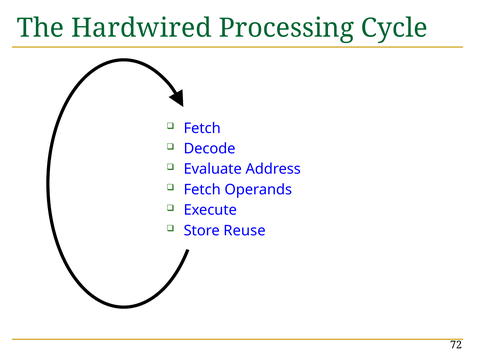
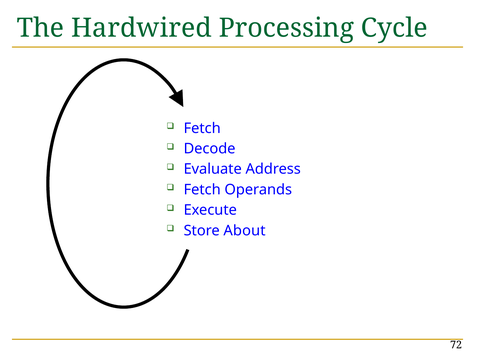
Reuse: Reuse -> About (245, 231)
